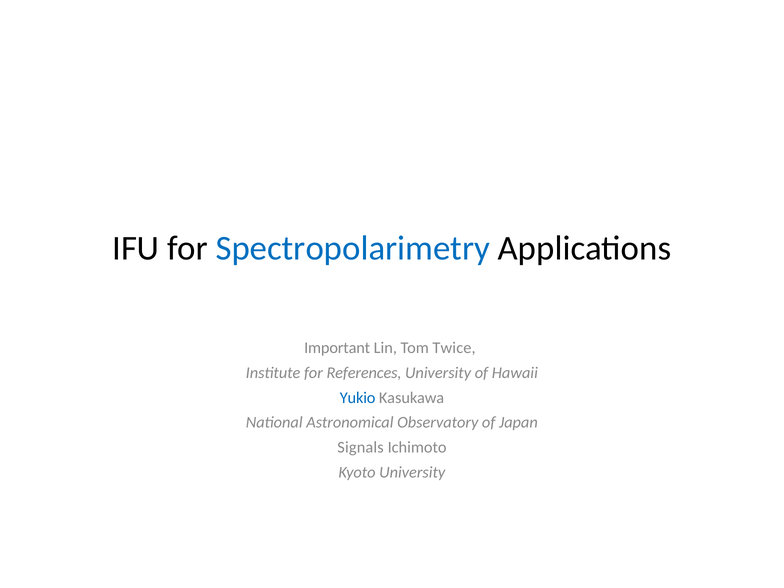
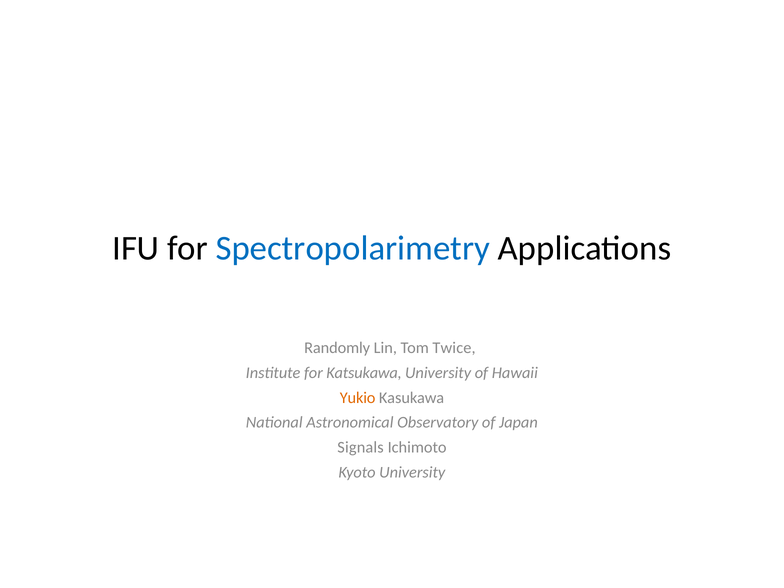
Important: Important -> Randomly (337, 348)
References: References -> Katsukawa (364, 373)
Yukio colour: blue -> orange (358, 398)
